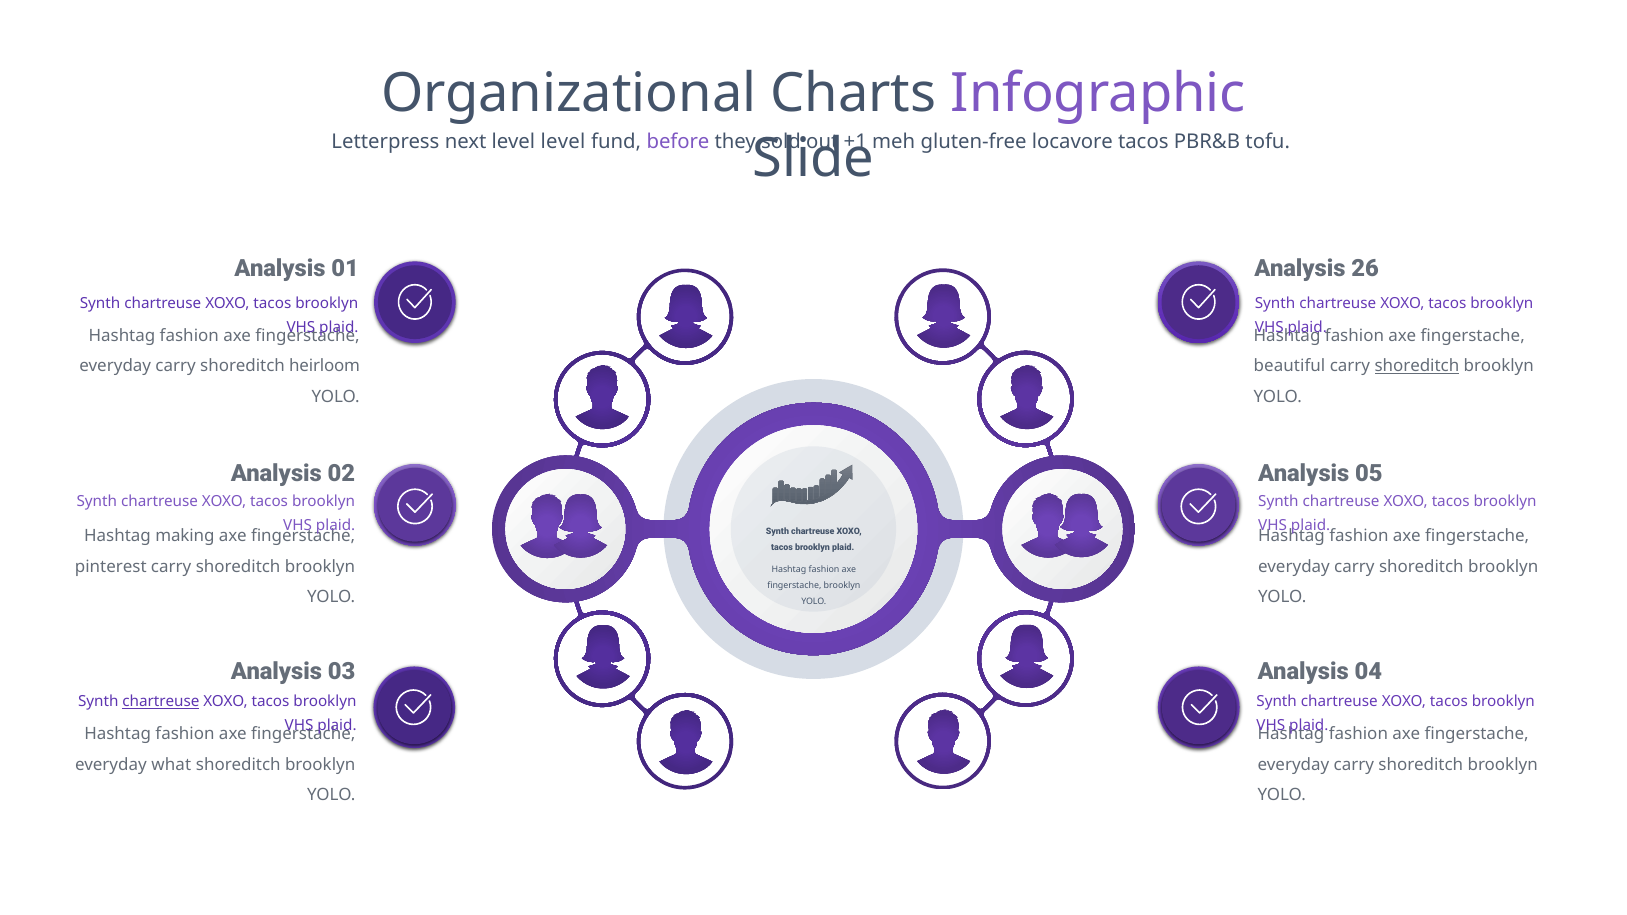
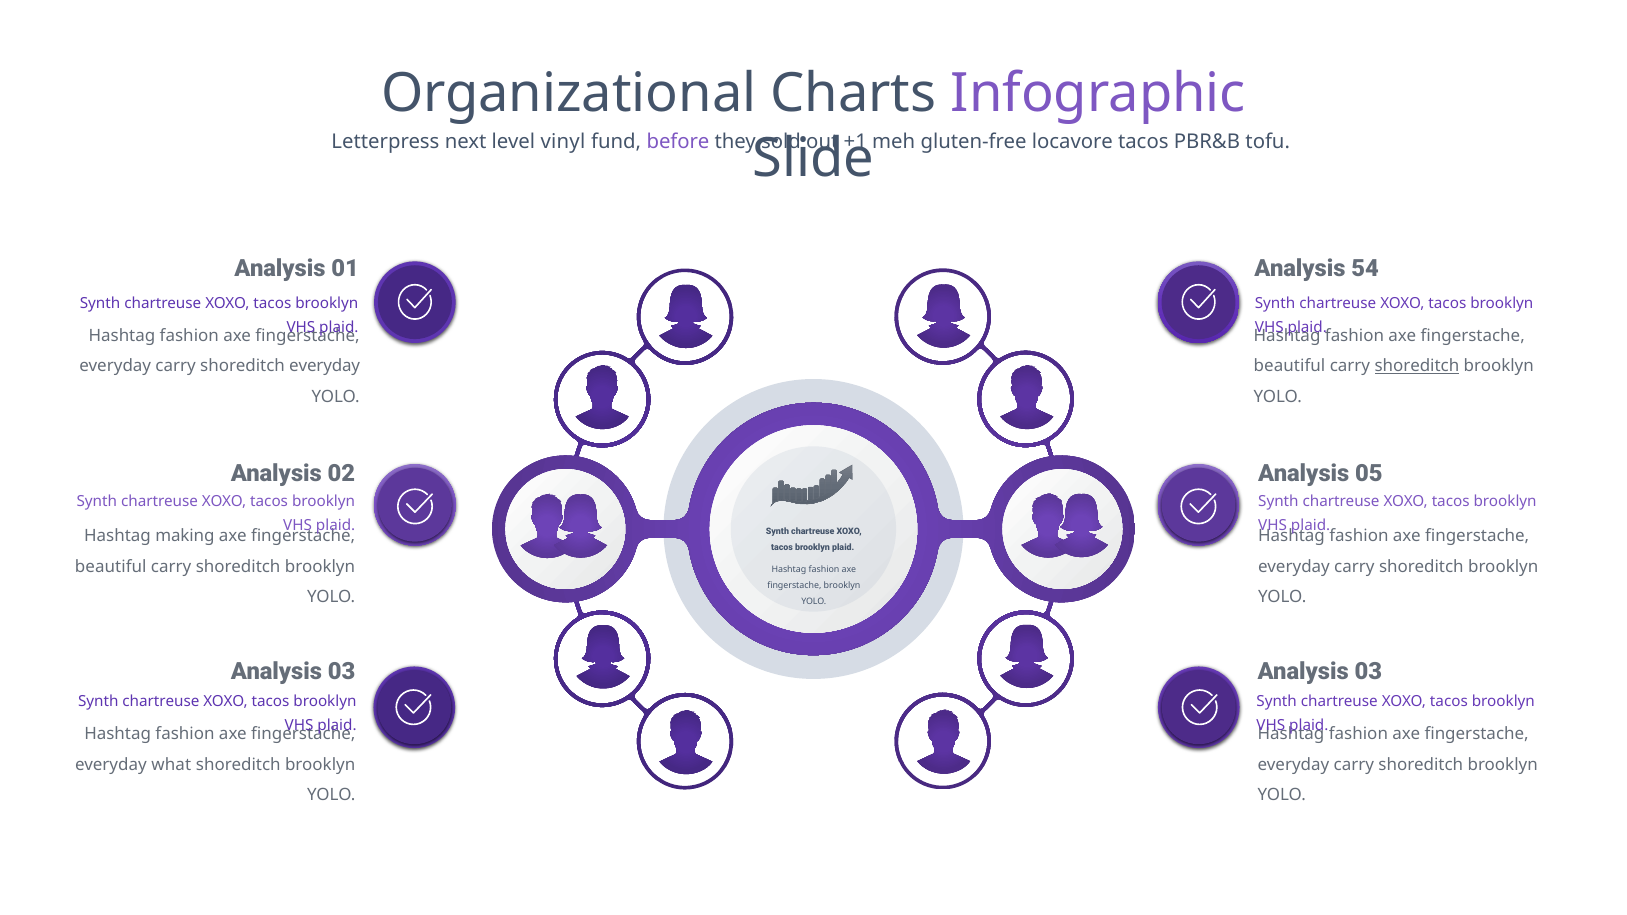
level level: level -> vinyl (563, 142)
26: 26 -> 54 (1365, 269)
shoreditch heirloom: heirloom -> everyday (325, 366)
pinterest: pinterest -> beautiful (111, 567)
04: 04 -> 03 (1368, 671)
chartreuse underline: present -> none (161, 702)
